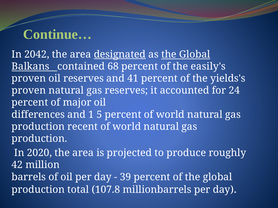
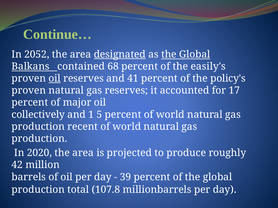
2042: 2042 -> 2052 (37, 54)
oil underline: none -> present (55, 79)
yields's: yields's -> policy's (228, 79)
24: 24 -> 17 (234, 91)
differences: differences -> collectively (38, 115)
